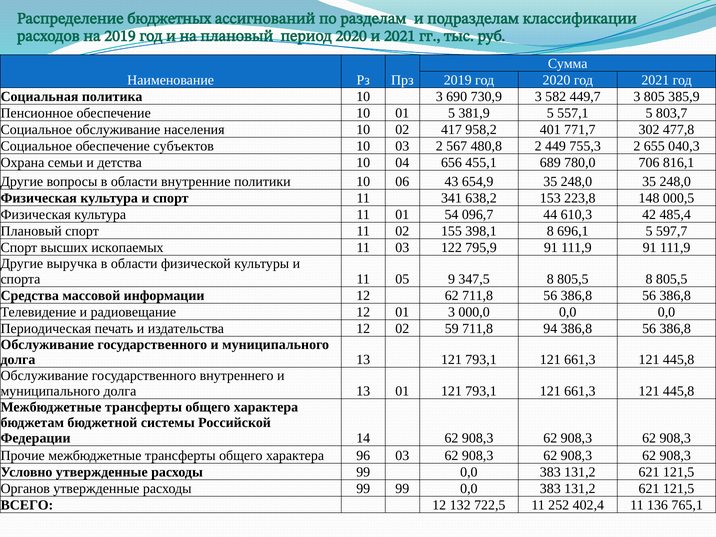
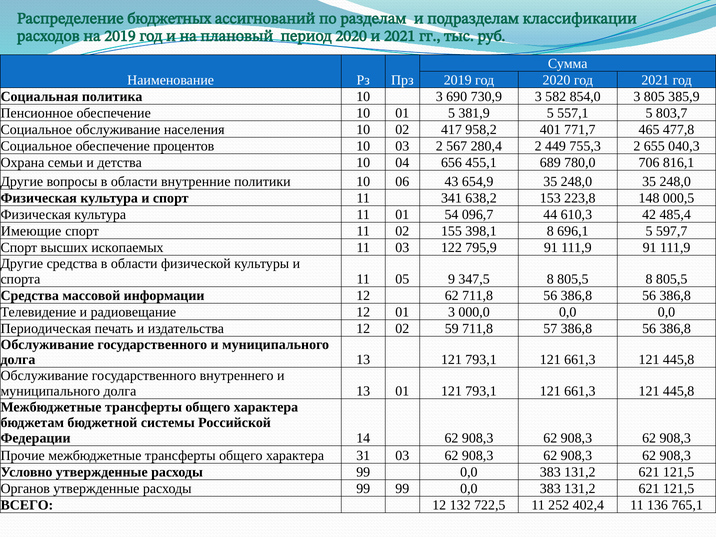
449,7: 449,7 -> 854,0 (585, 96)
302: 302 -> 465 (649, 129)
субъектов: субъектов -> процентов (184, 146)
480,8: 480,8 -> 280,4 (486, 146)
Плановый: Плановый -> Имеющие (31, 231)
Другие выручка: выручка -> средства (72, 264)
94: 94 -> 57 (550, 329)
96: 96 -> 31 (363, 455)
